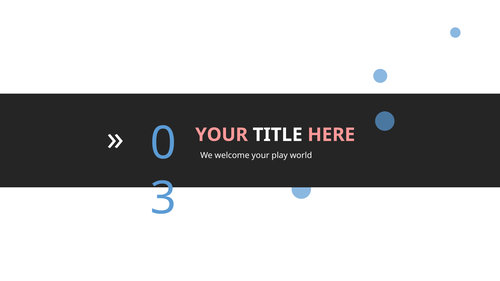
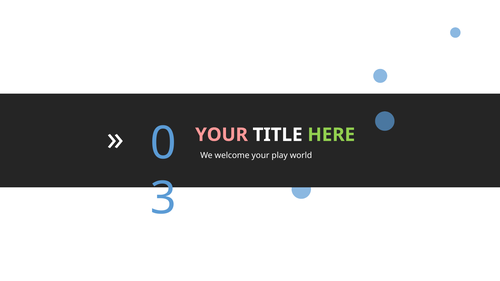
HERE colour: pink -> light green (331, 135)
